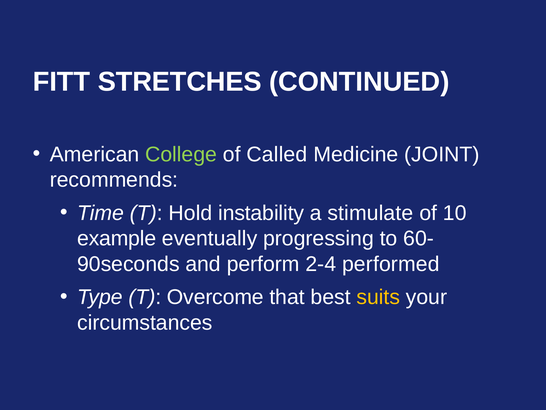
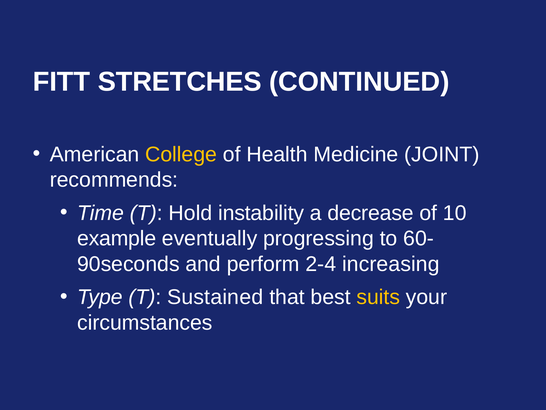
College colour: light green -> yellow (181, 154)
Called: Called -> Health (277, 154)
stimulate: stimulate -> decrease (371, 213)
performed: performed -> increasing (391, 264)
Overcome: Overcome -> Sustained (215, 297)
